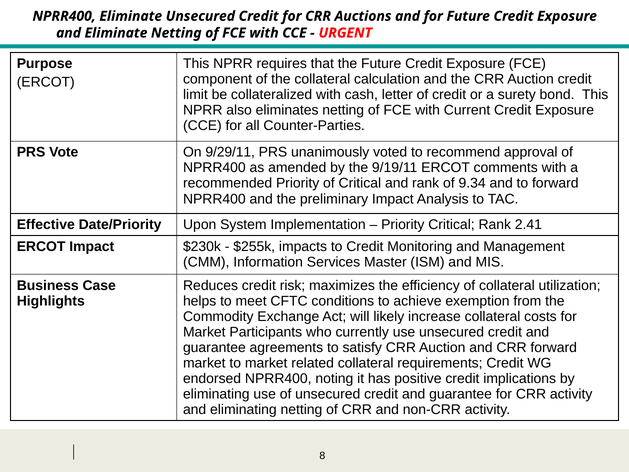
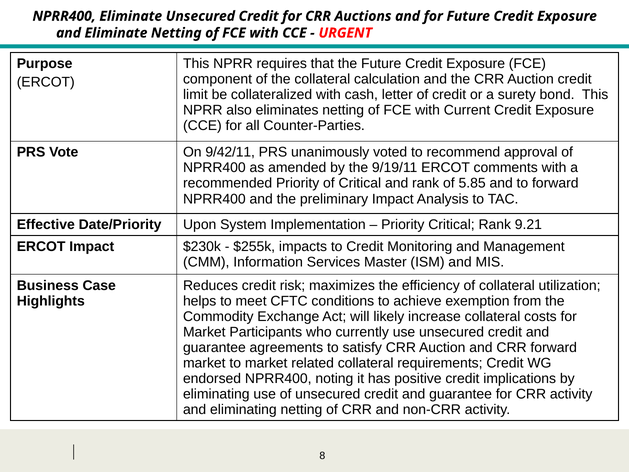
9/29/11: 9/29/11 -> 9/42/11 (230, 152)
9.34: 9.34 -> 5.85 (472, 183)
2.41: 2.41 -> 9.21 (528, 225)
